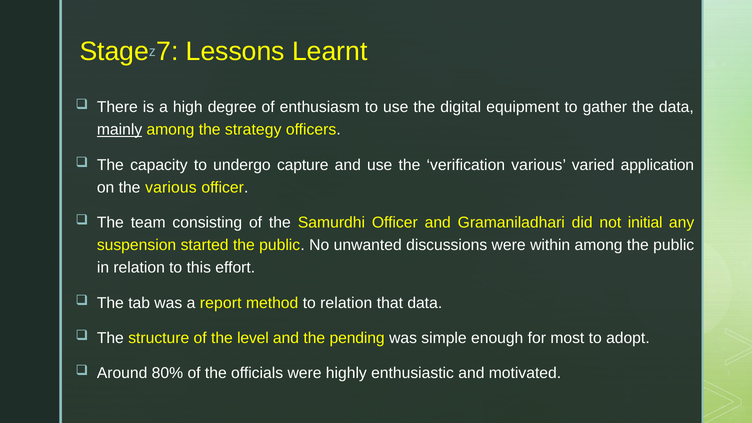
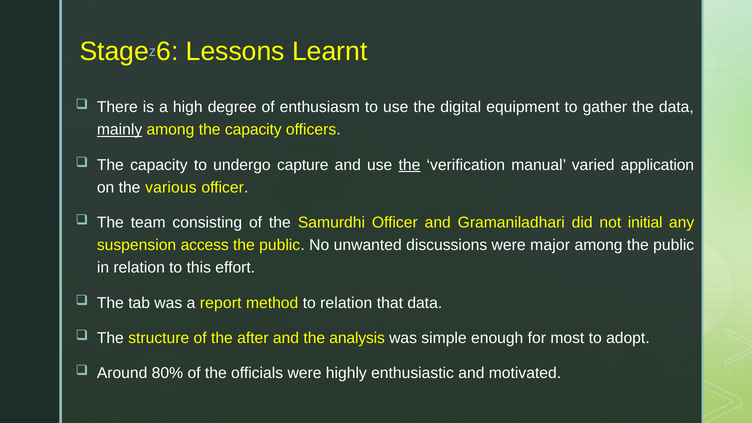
7: 7 -> 6 (167, 51)
among the strategy: strategy -> capacity (253, 130)
the underline: none -> present (409, 165)
verification various: various -> manual (539, 165)
started: started -> access (205, 245)
within: within -> major (550, 245)
level: level -> after (253, 338)
pending: pending -> analysis (357, 338)
